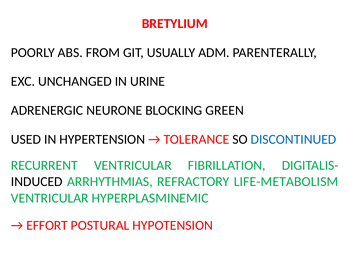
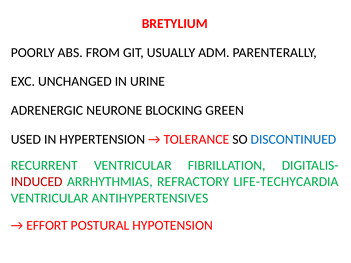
INDUCED colour: black -> red (37, 182)
LIFE-METABOLISM: LIFE-METABOLISM -> LIFE-TECHYCARDIA (286, 182)
HYPERPLASMINEMIC: HYPERPLASMINEMIC -> ANTIHYPERTENSIVES (150, 198)
